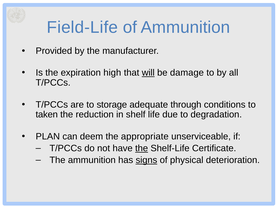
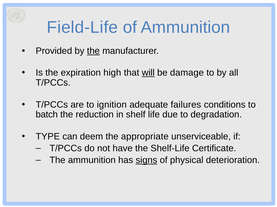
the underline: none -> present (93, 51)
storage: storage -> ignition (112, 105)
through: through -> failures (186, 105)
taken: taken -> batch (47, 115)
PLAN: PLAN -> TYPE (48, 137)
the underline: present -> none (142, 149)
